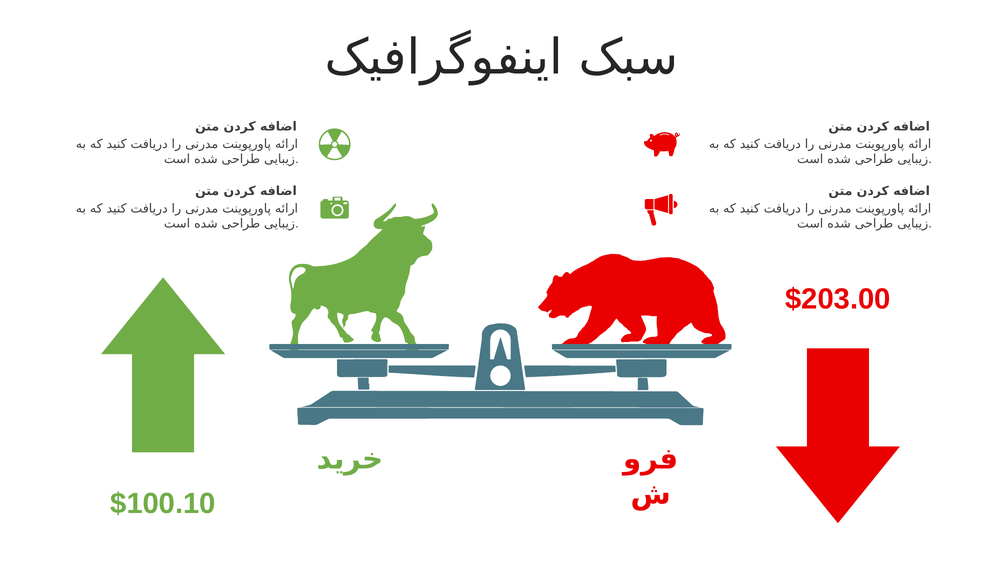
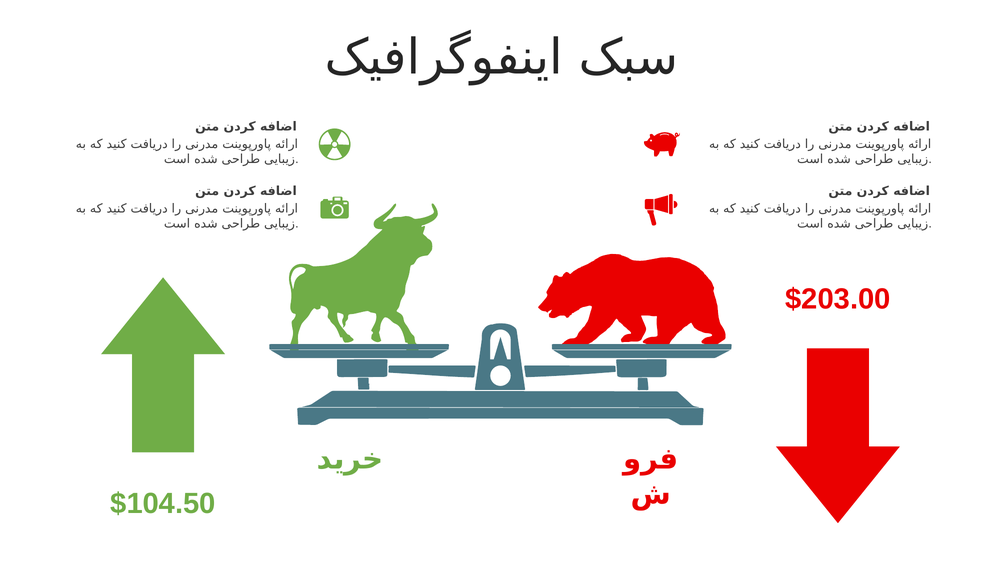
$100.10: $100.10 -> $104.50 (163, 504)
